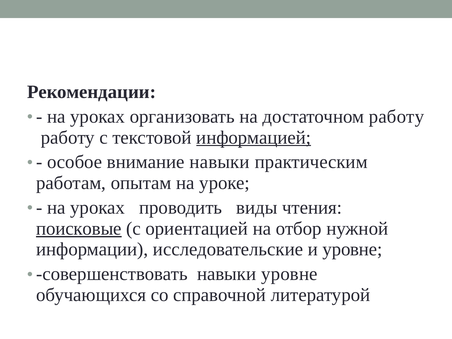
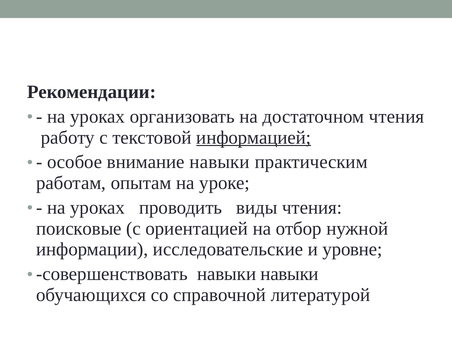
достаточном работу: работу -> чтения (396, 117)
поисковые underline: present -> none (79, 229)
навыки уровне: уровне -> навыки (290, 274)
